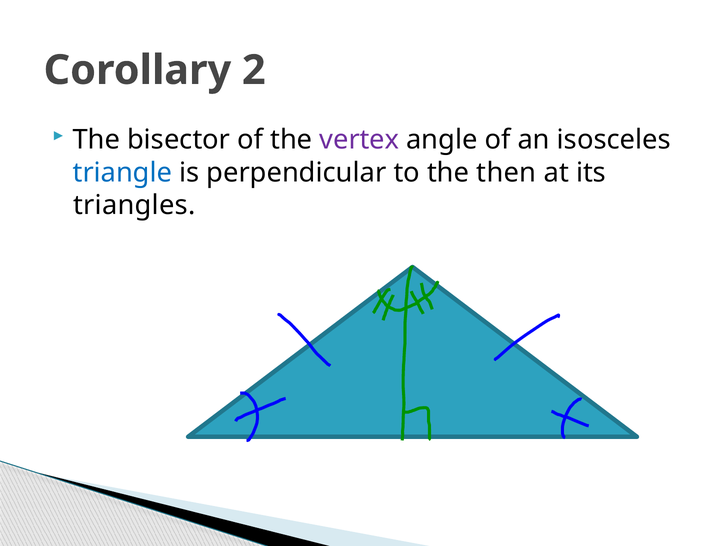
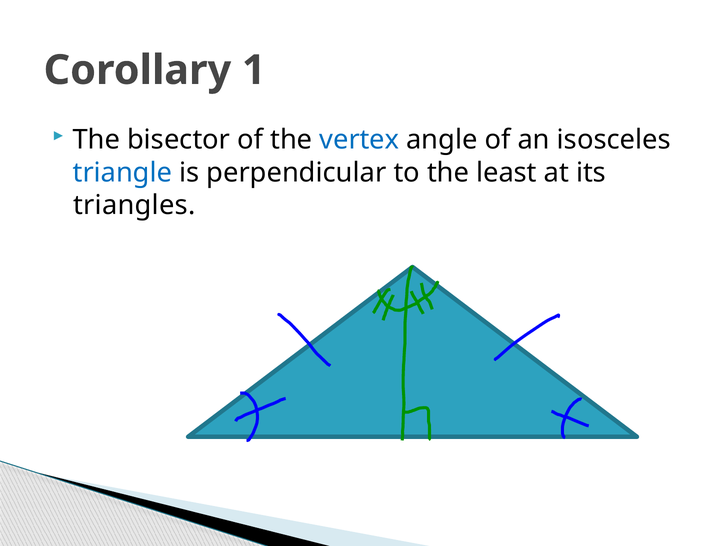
2: 2 -> 1 (254, 70)
vertex colour: purple -> blue (359, 140)
then: then -> least (506, 173)
